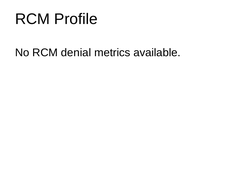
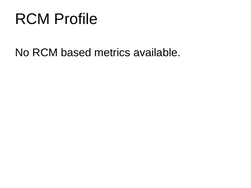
denial: denial -> based (76, 53)
